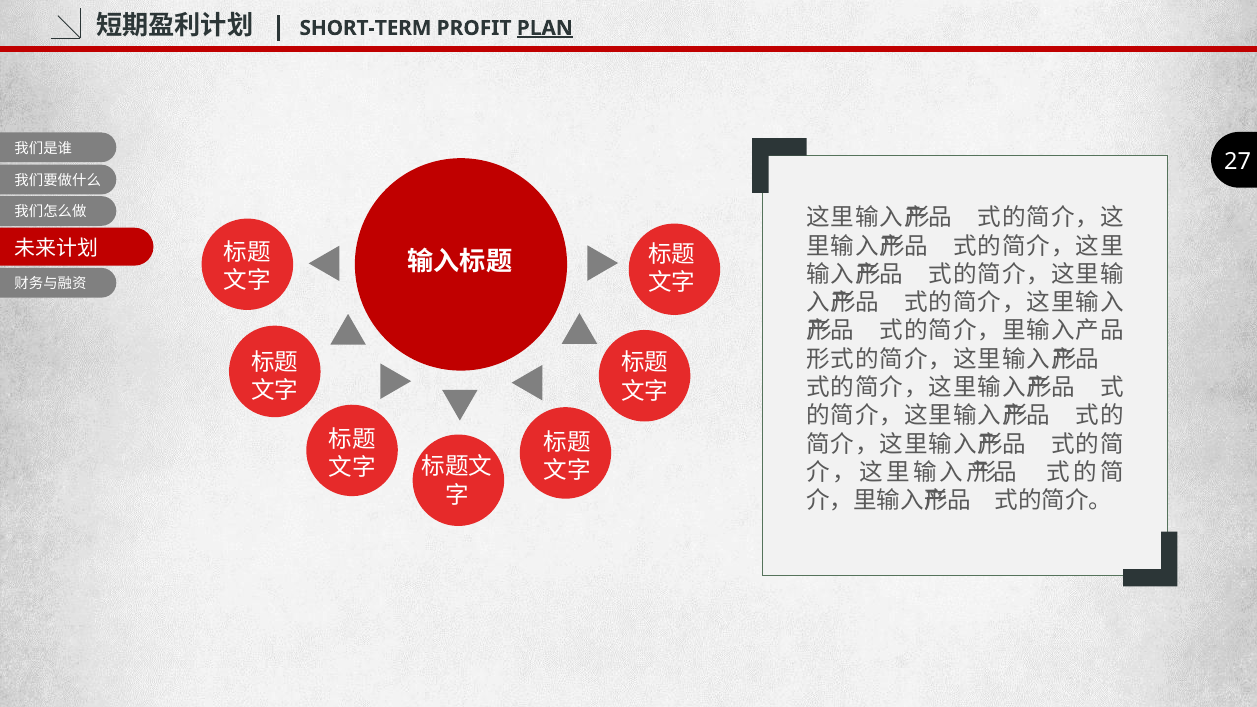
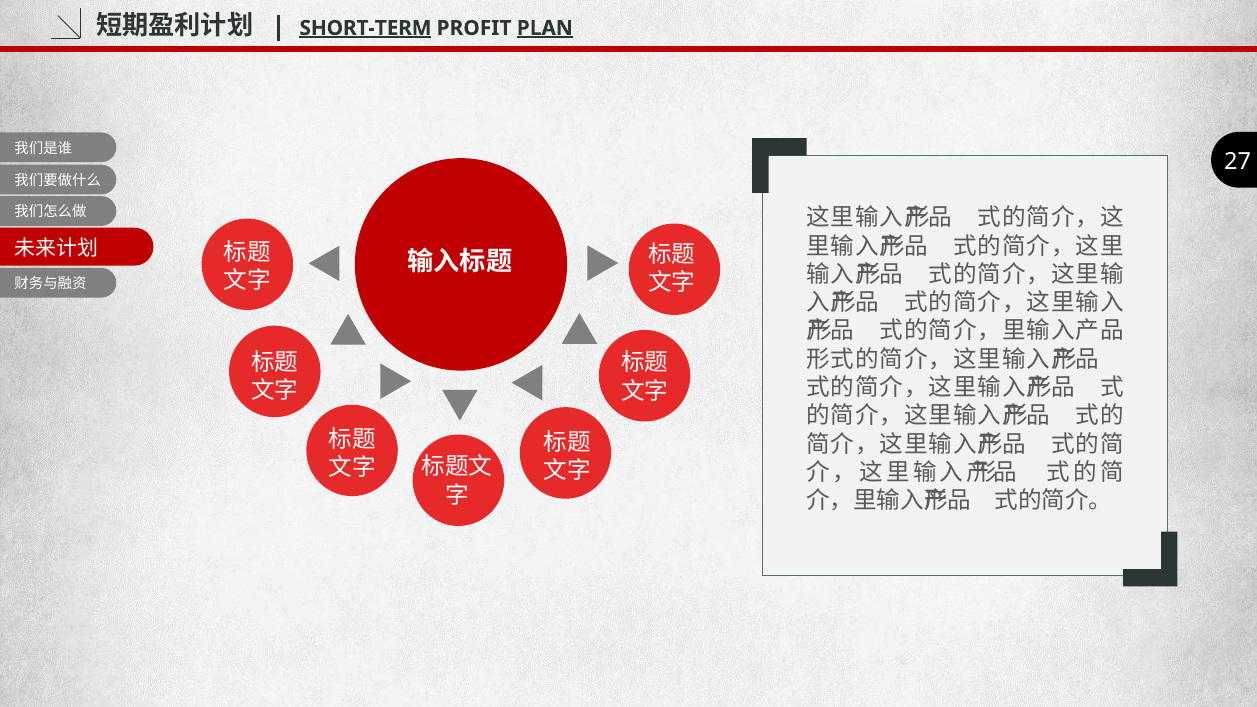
SHORT-TERM underline: none -> present (365, 28)
